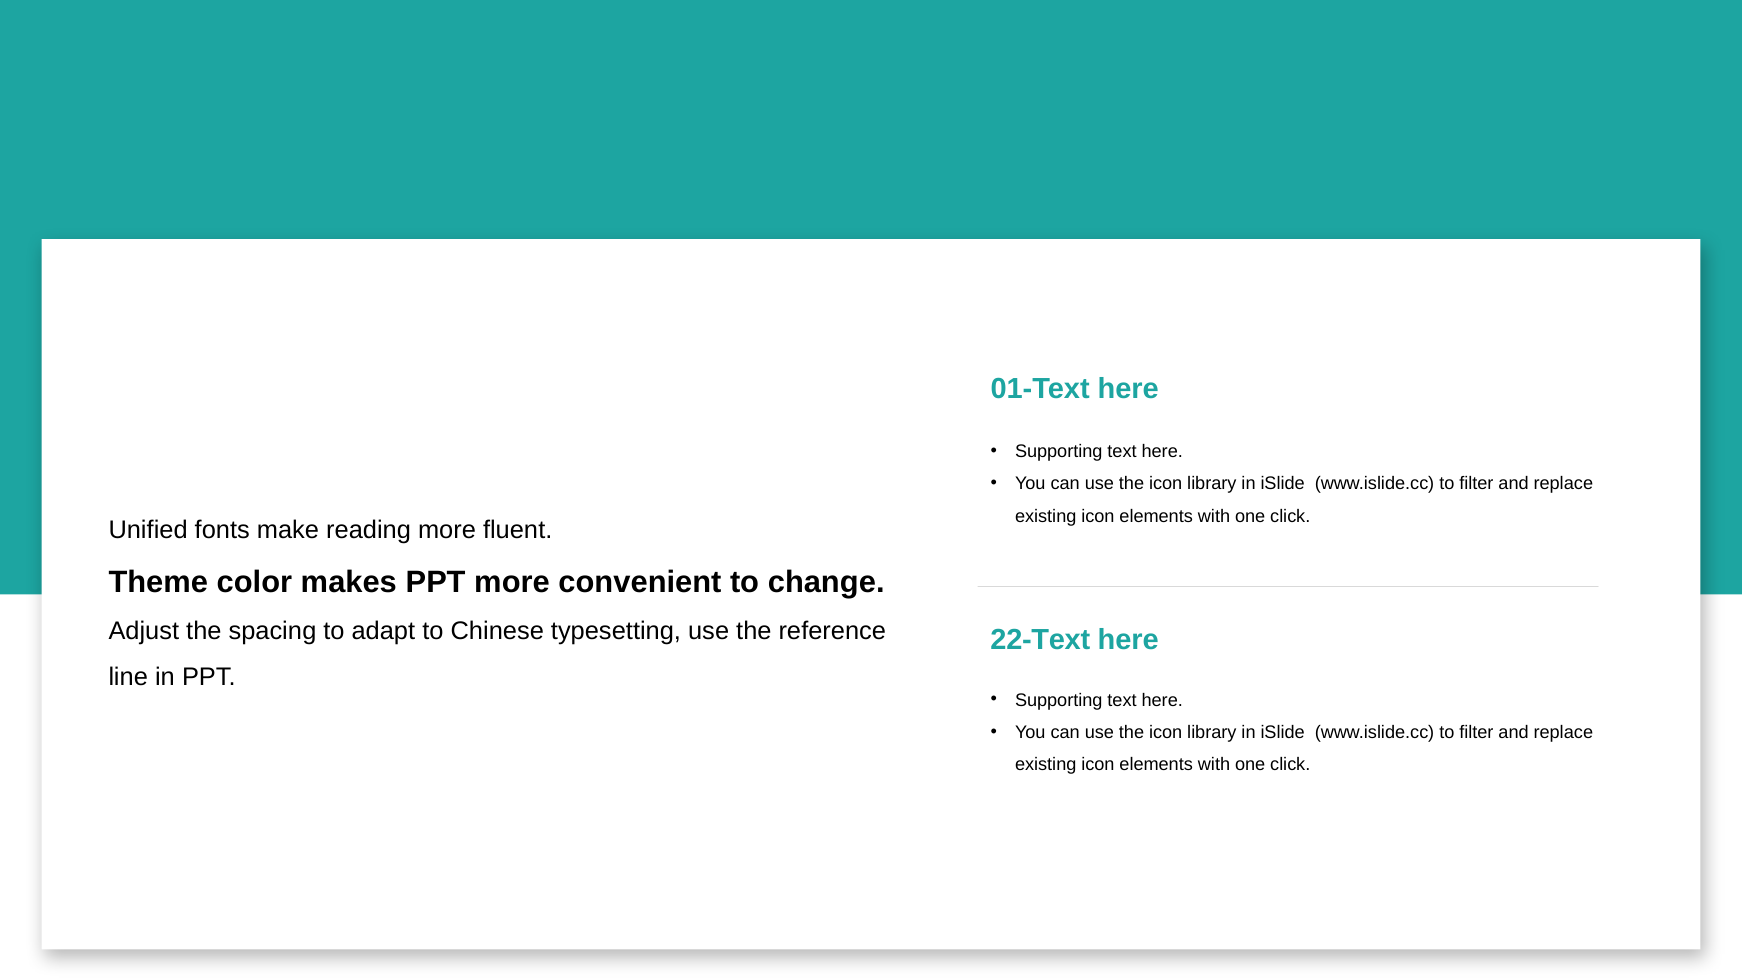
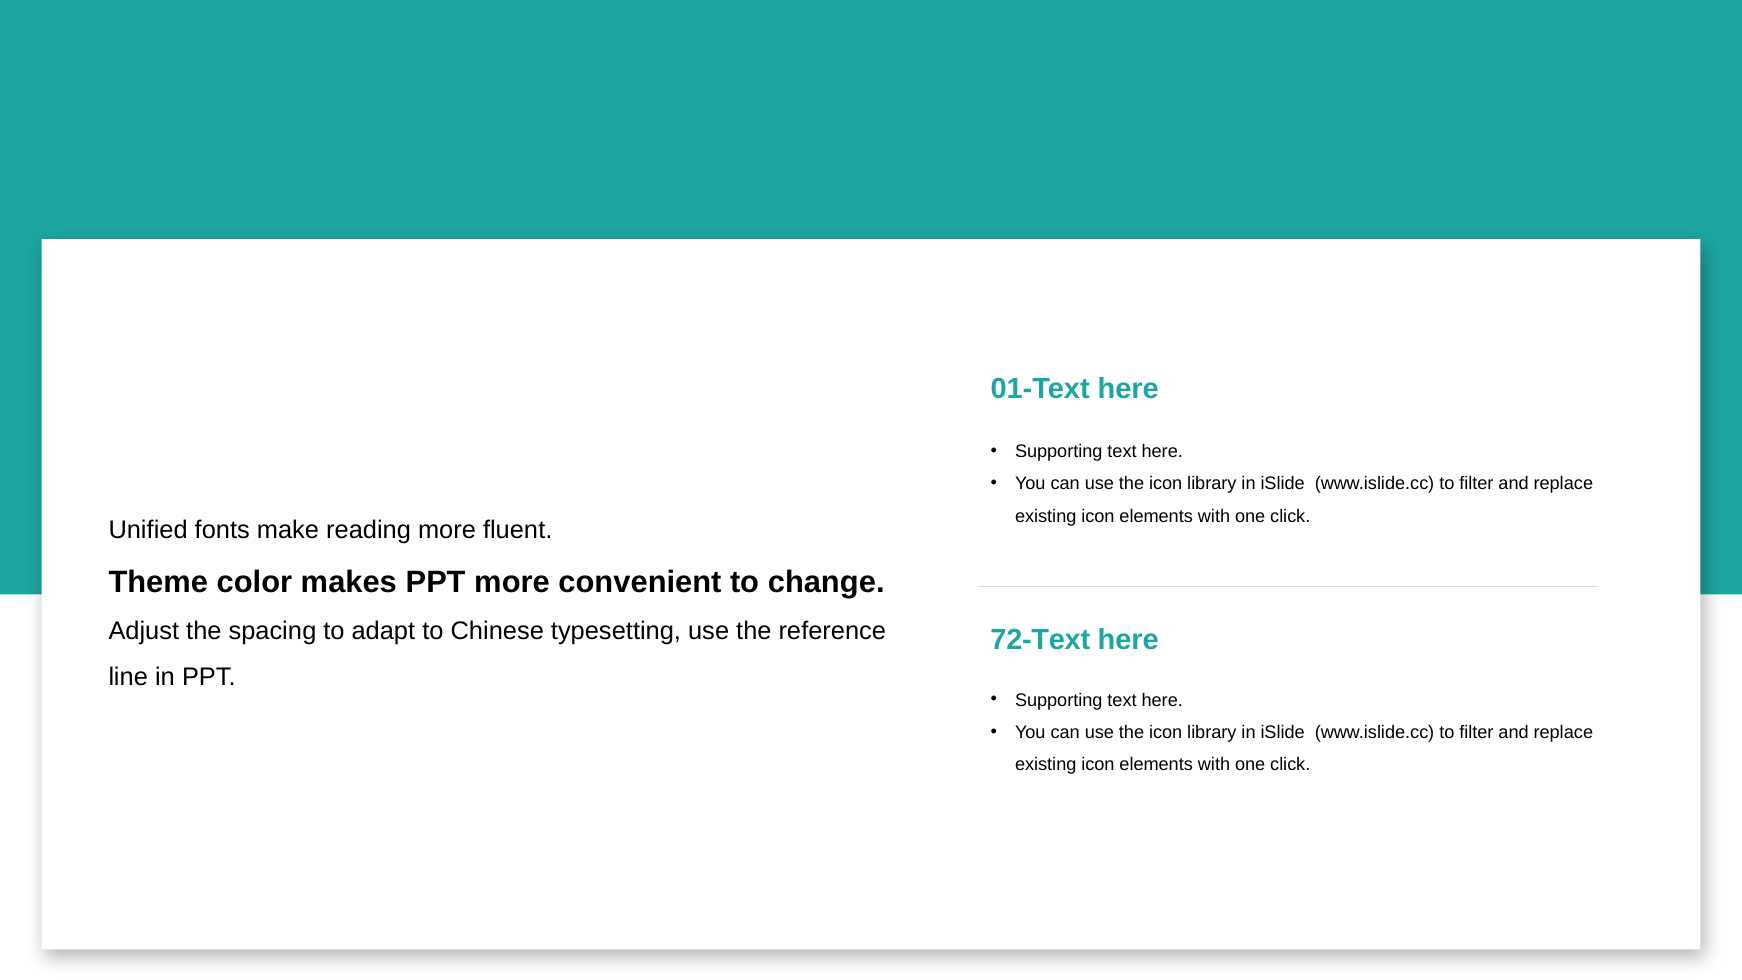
22-Text: 22-Text -> 72-Text (1040, 640)
